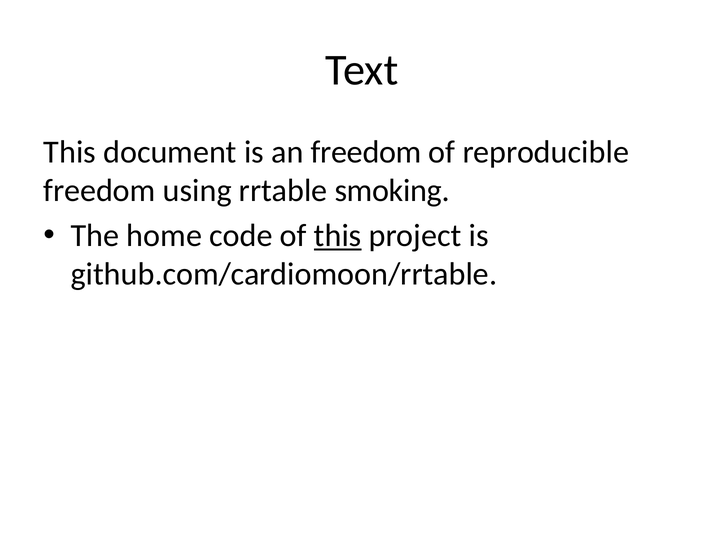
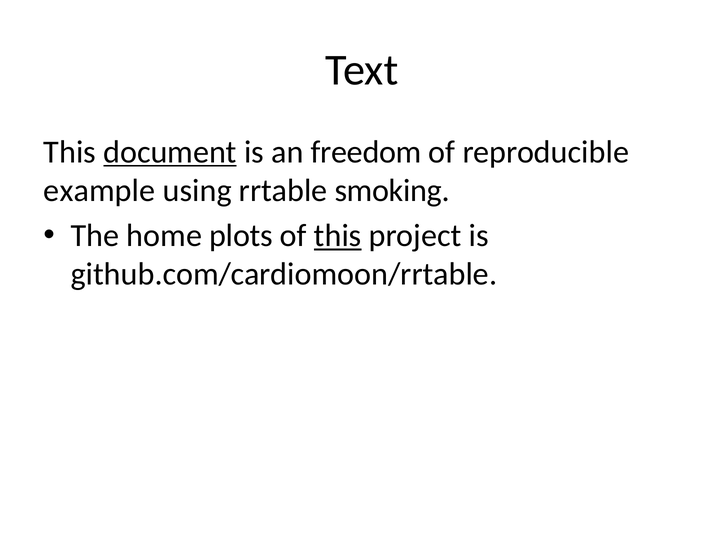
document underline: none -> present (170, 152)
freedom: freedom -> example (99, 191)
code: code -> plots (241, 236)
